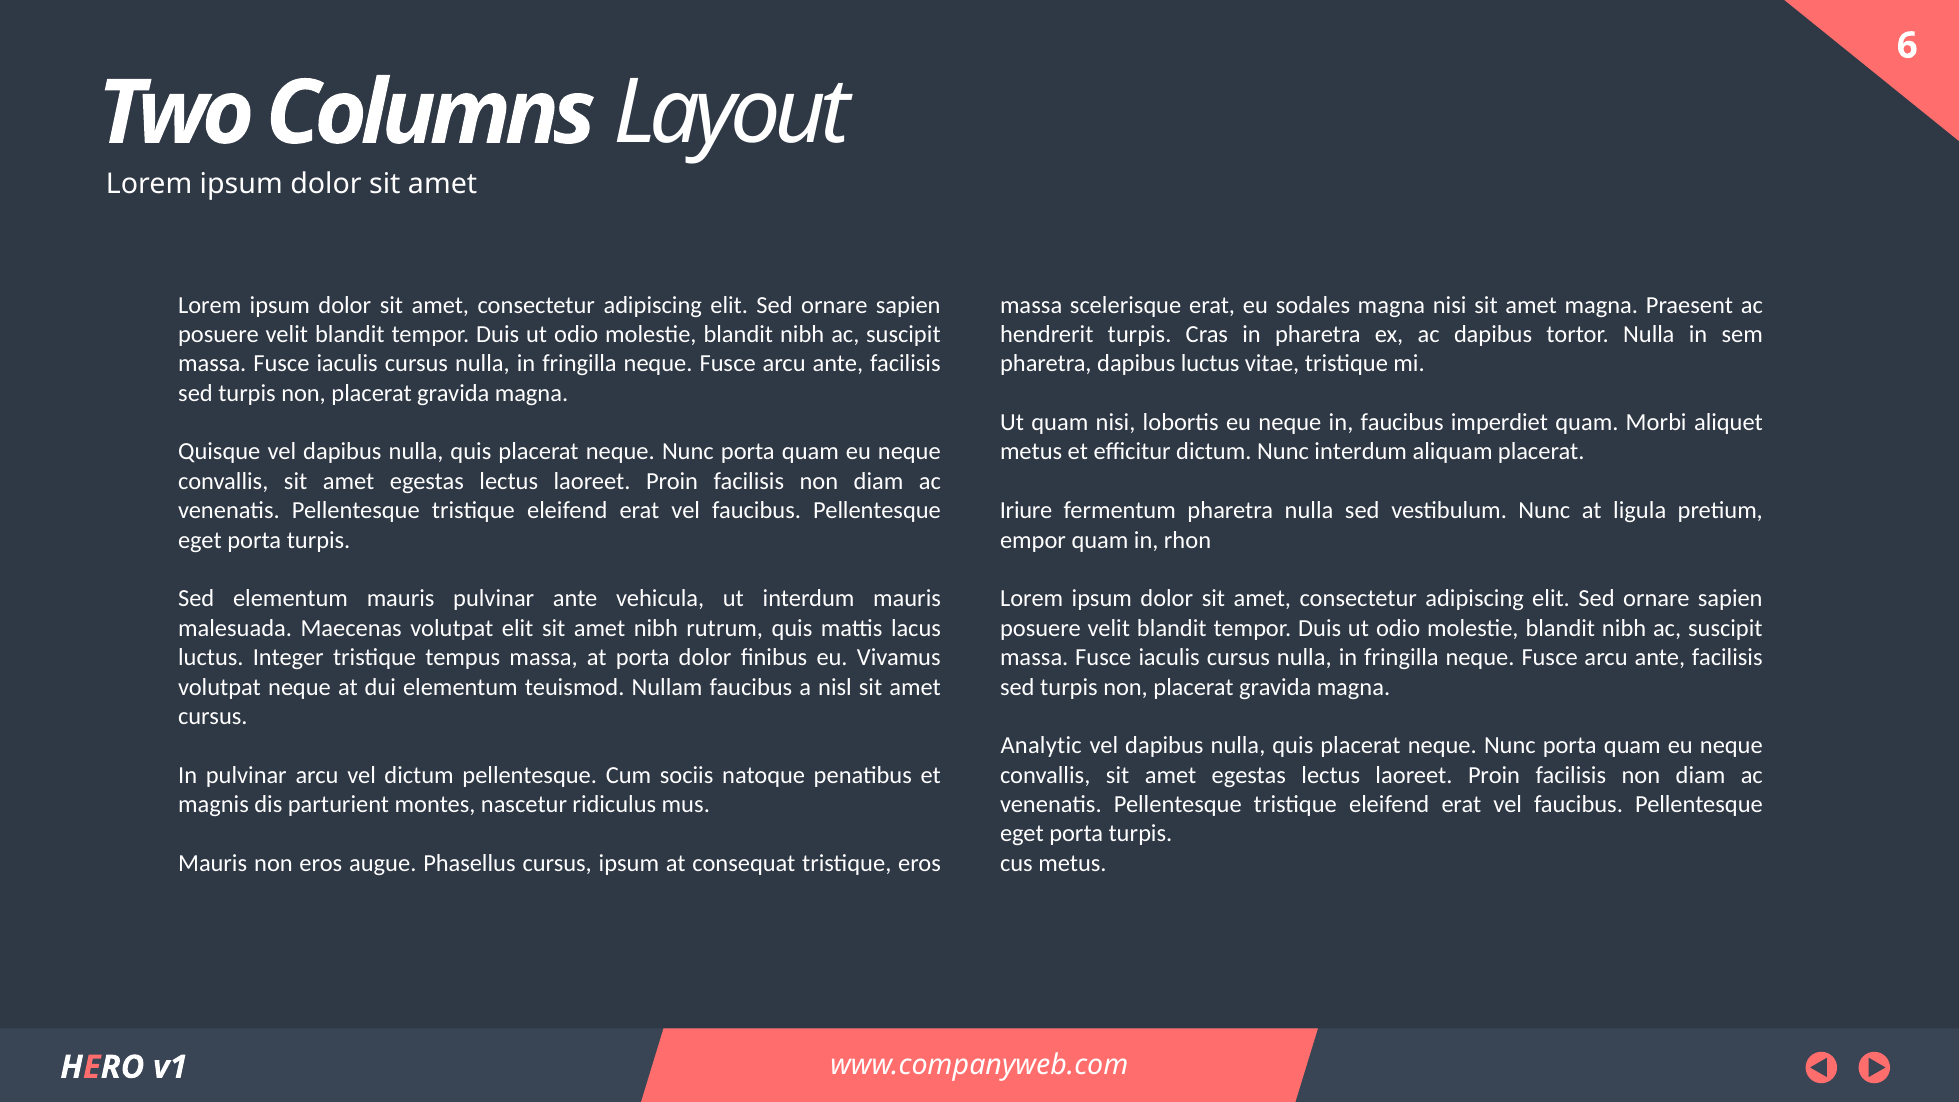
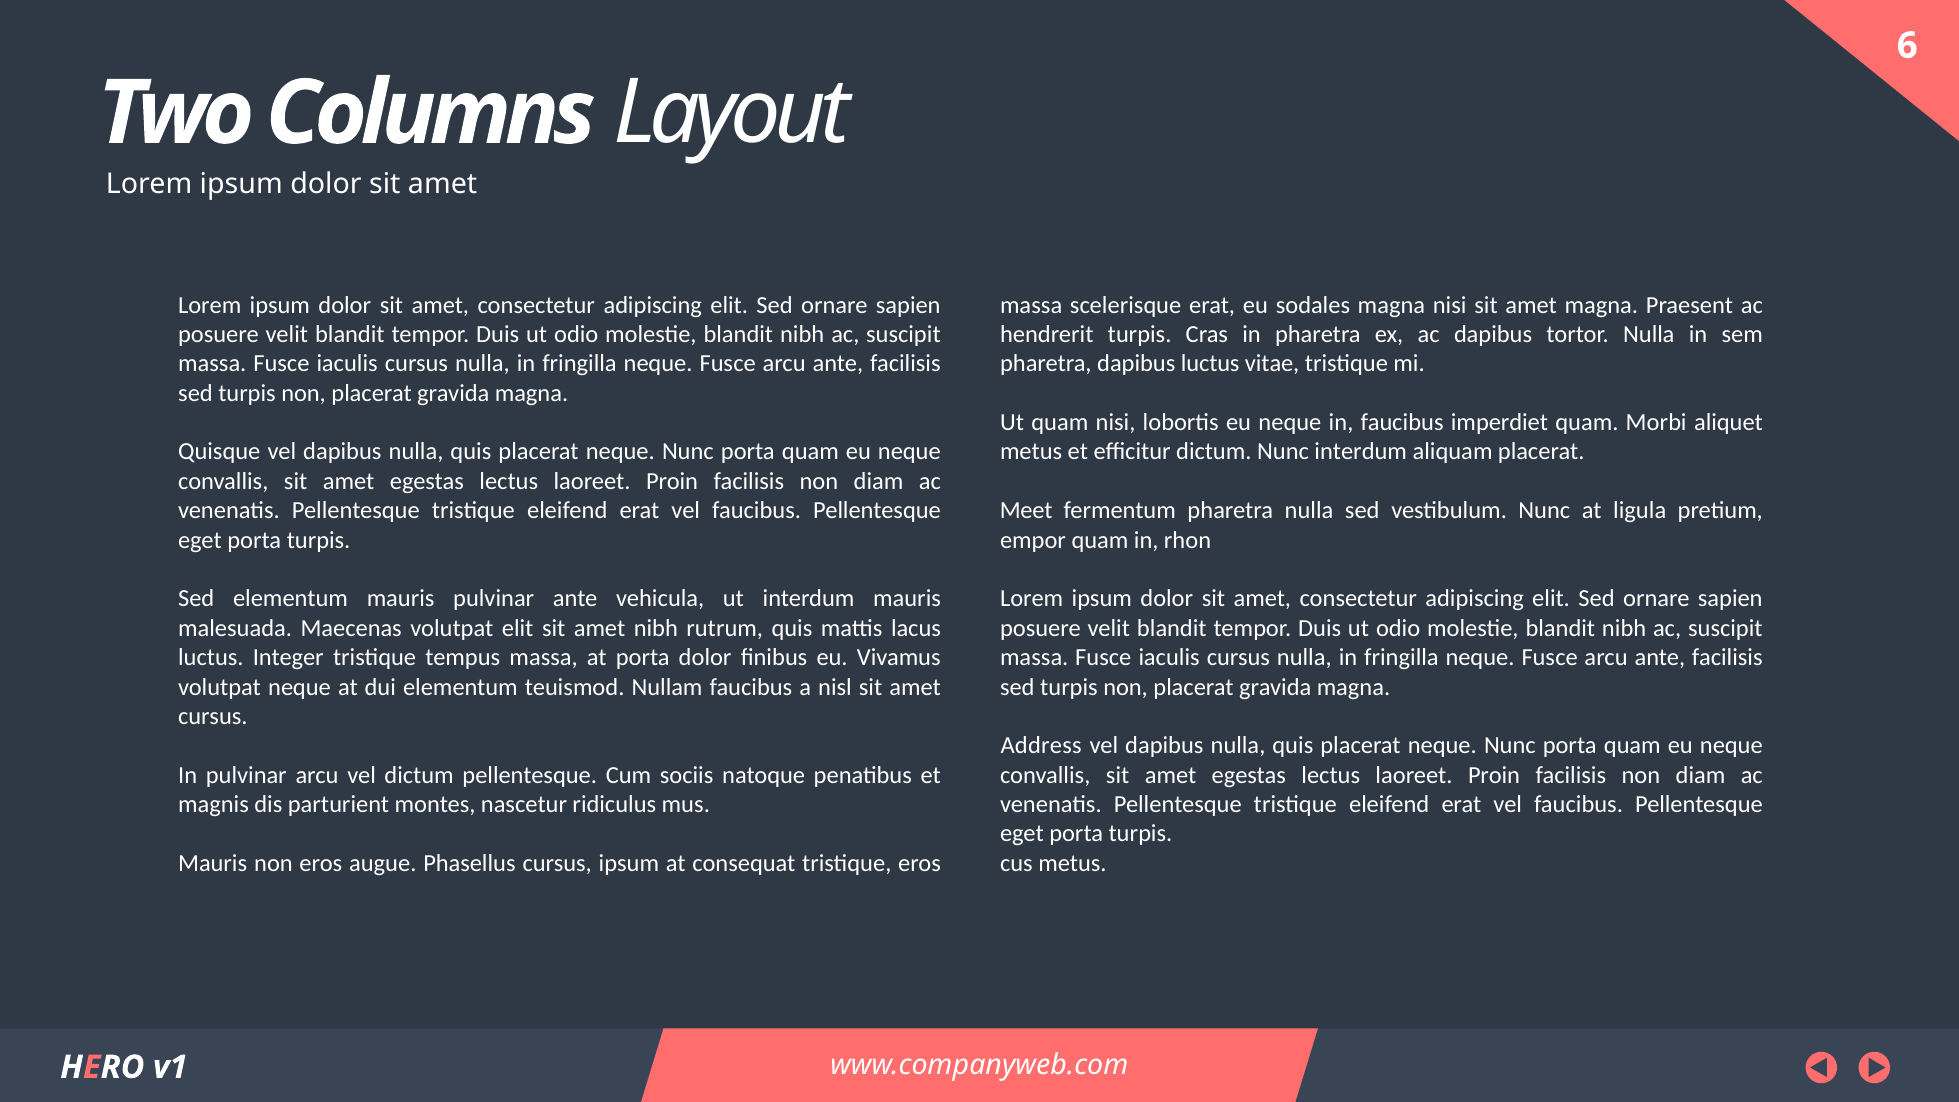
Iriure: Iriure -> Meet (1026, 511)
Analytic: Analytic -> Address (1041, 746)
